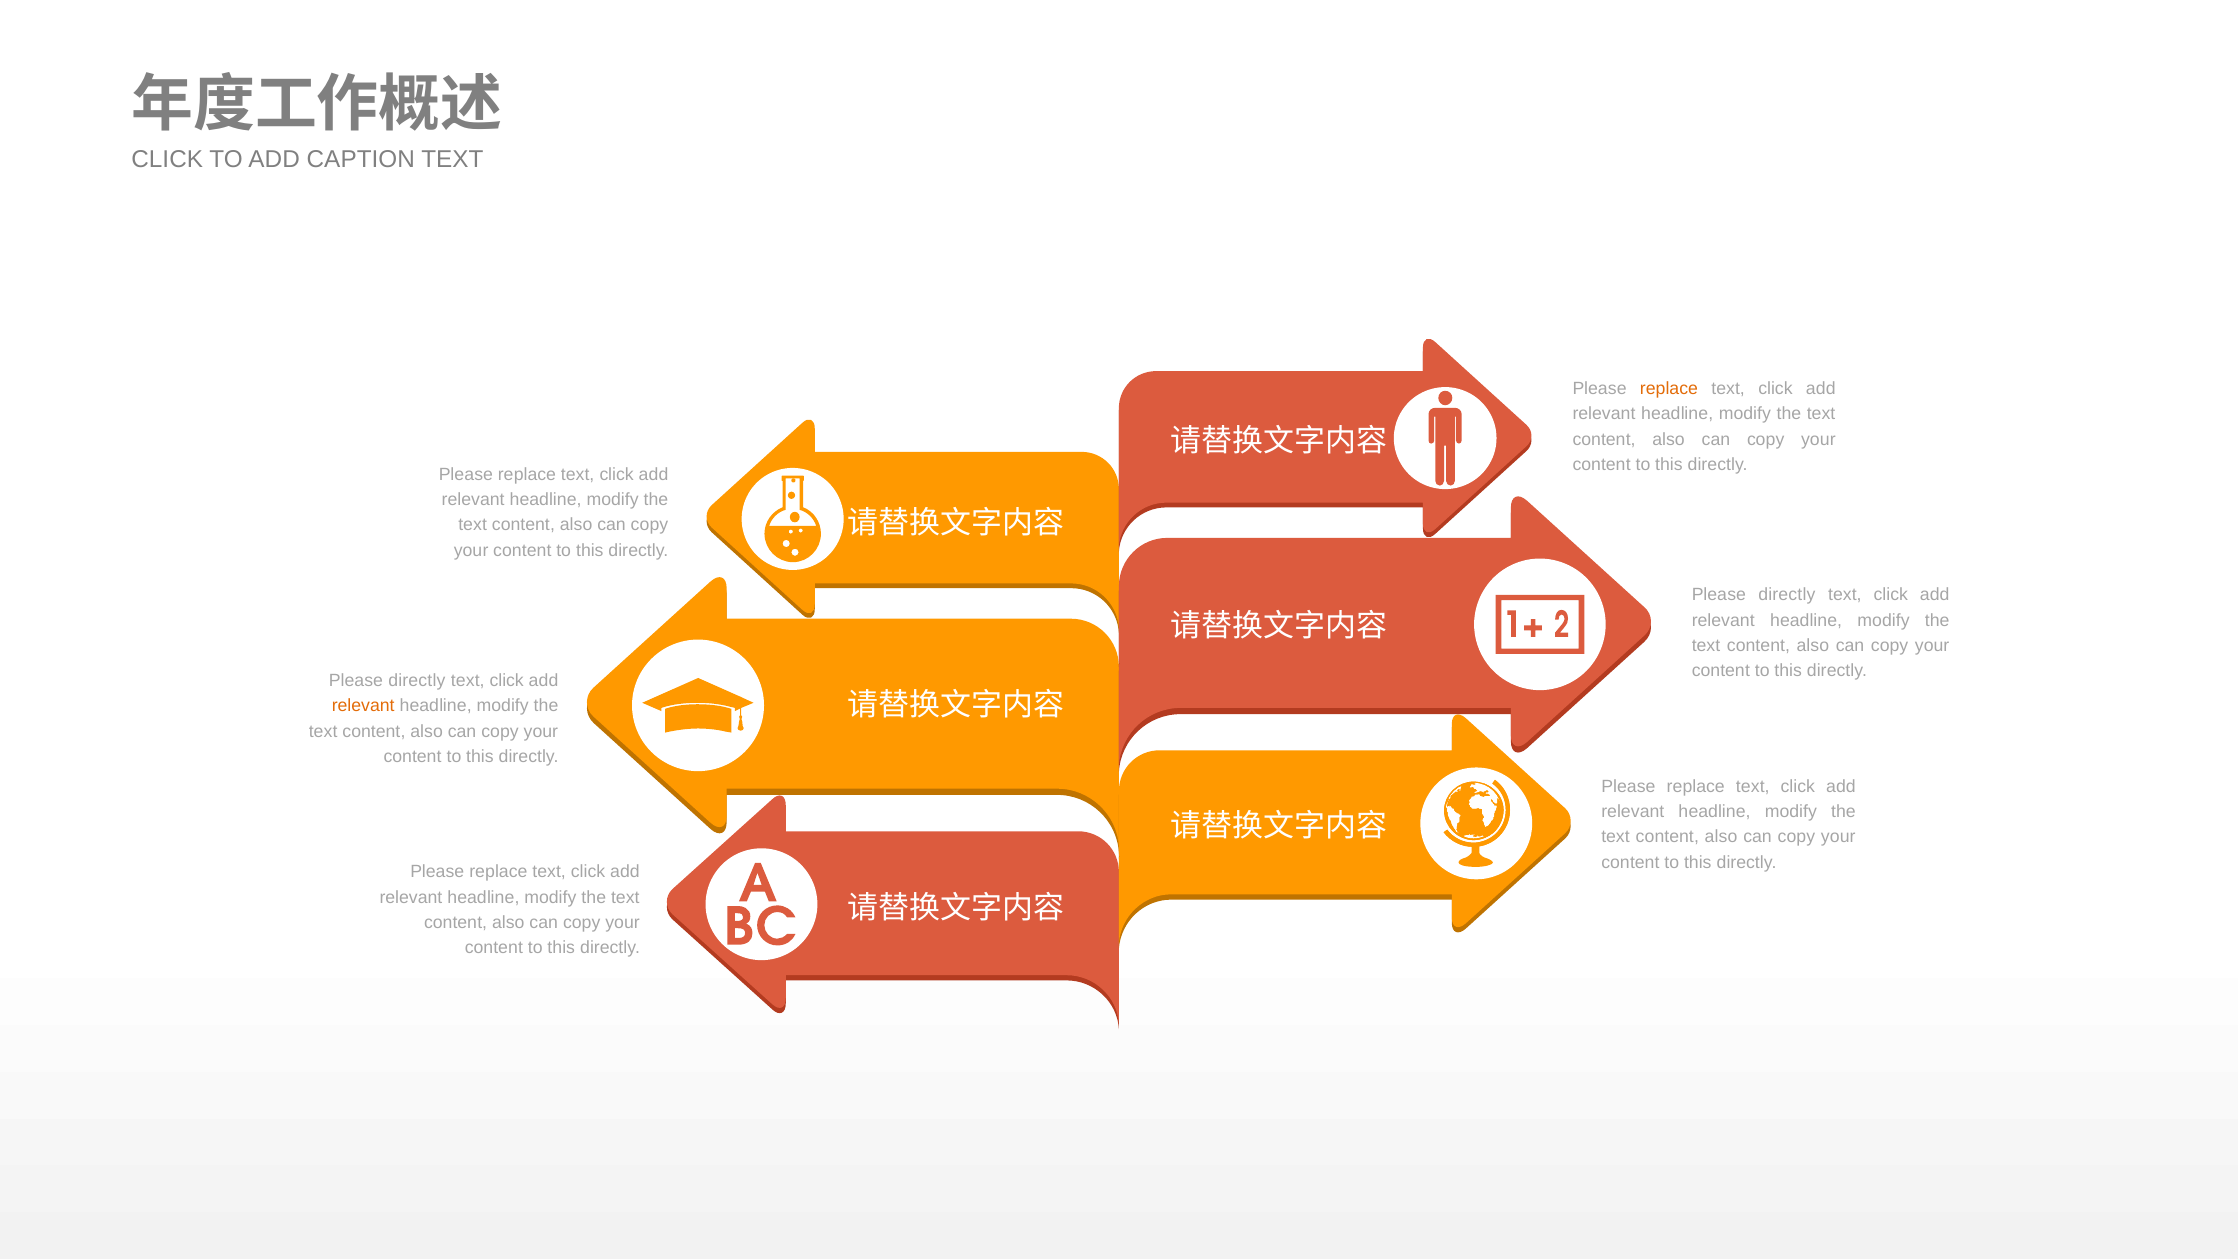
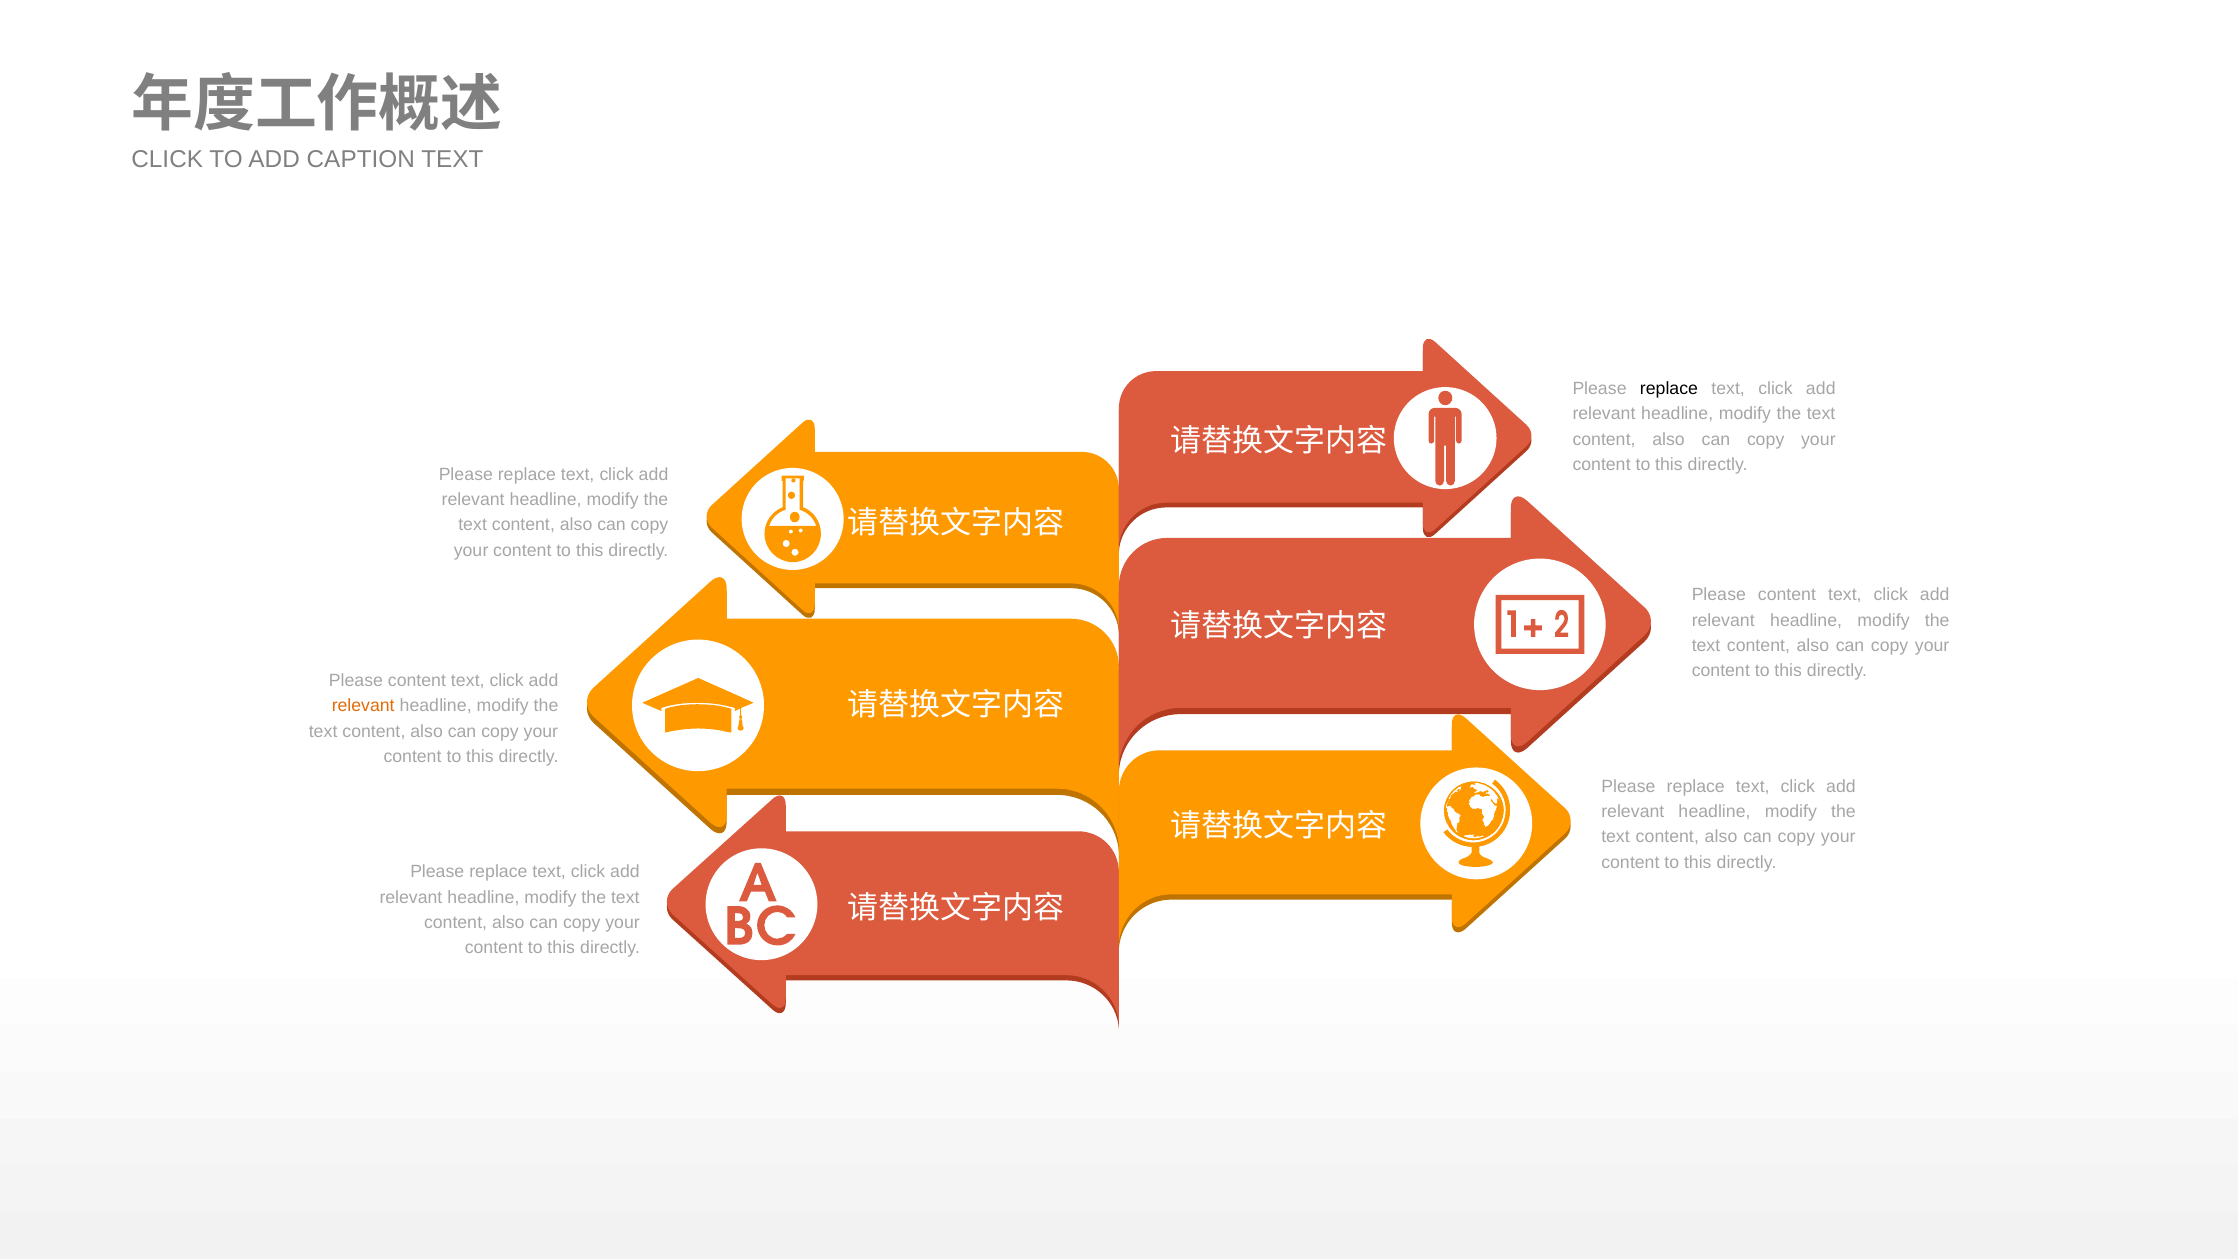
replace colour: orange -> black (1669, 389)
directly: directly -> content (1787, 595)
directly: directly -> content (417, 681)
